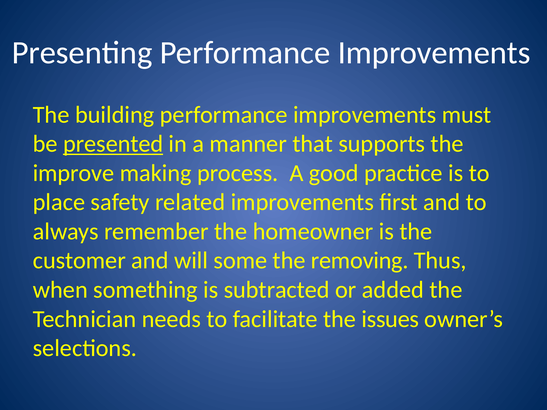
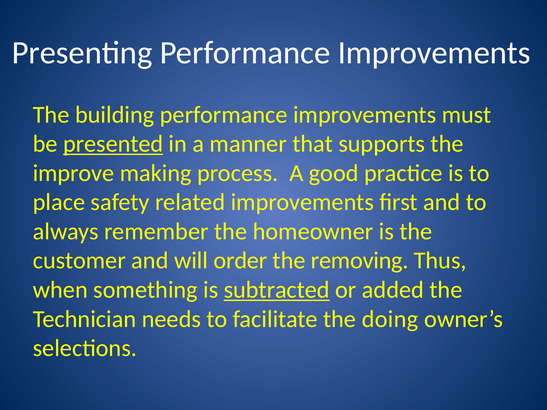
some: some -> order (240, 261)
subtracted underline: none -> present (277, 290)
issues: issues -> doing (390, 319)
